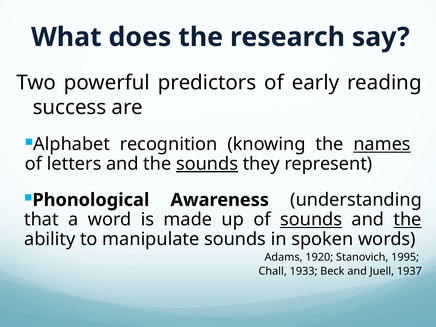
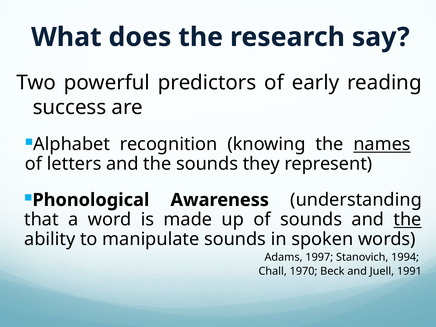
sounds underline: present -> none (207, 164)
sounds underline: present -> none (311, 220)
1920: 1920 -> 1997 (319, 257)
1995: 1995 -> 1994 (405, 257)
1933: 1933 -> 1970 (304, 271)
1937: 1937 -> 1991 (409, 271)
